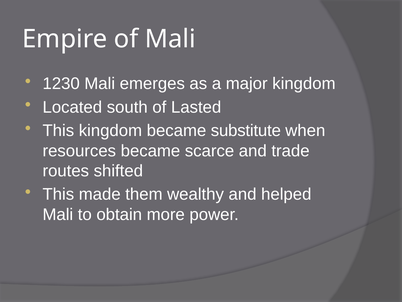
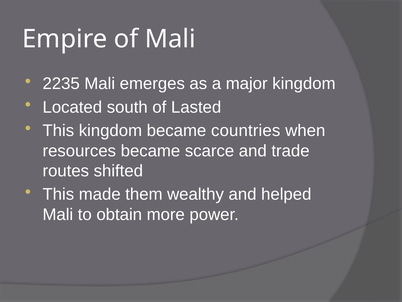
1230: 1230 -> 2235 (61, 84)
substitute: substitute -> countries (246, 130)
